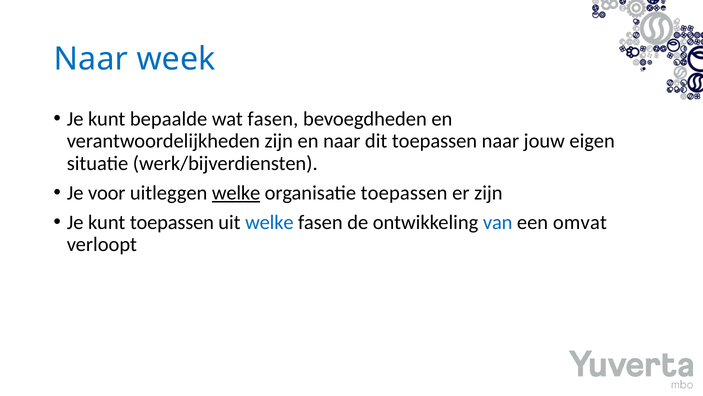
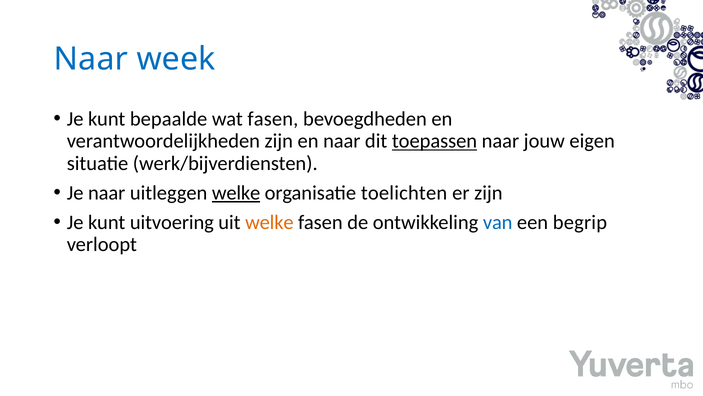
toepassen underline: none -> present (435, 141)
Je voor: voor -> naar (107, 193)
organisatie toepassen: toepassen -> toelichten (404, 193)
kunt toepassen: toepassen -> uitvoering (172, 222)
welke colour: blue -> orange (269, 222)
omvat: omvat -> begrip (580, 222)
